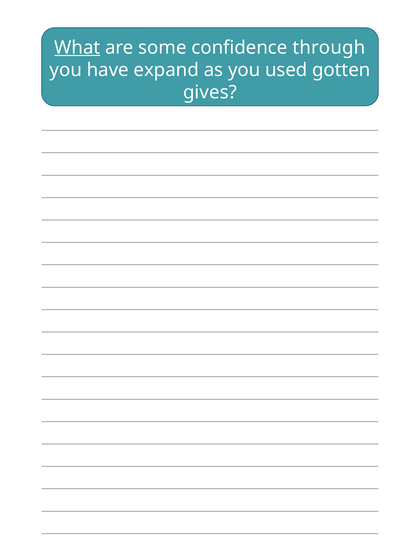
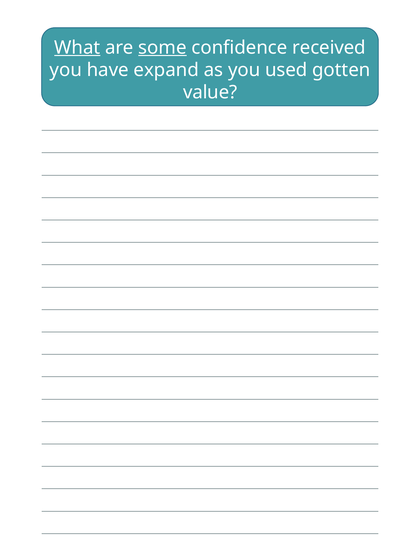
some underline: none -> present (162, 48)
through: through -> received (329, 48)
gives: gives -> value (210, 92)
